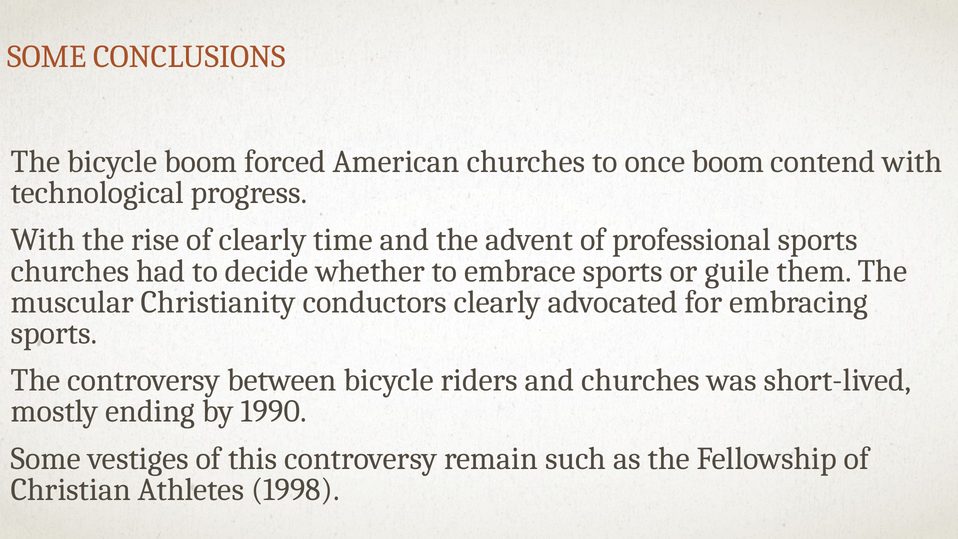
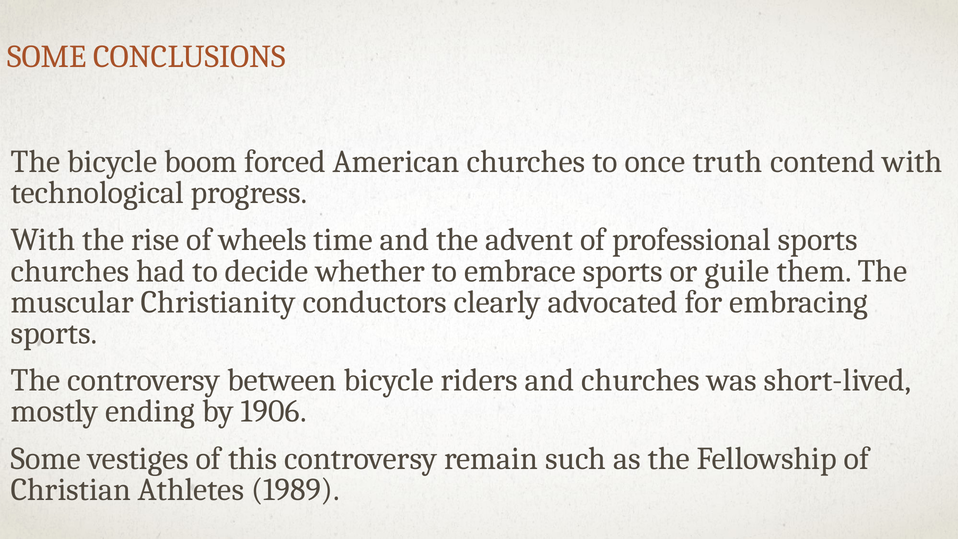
once boom: boom -> truth (728, 162)
of clearly: clearly -> wheels (263, 240)
1990: 1990 -> 1906 (274, 411)
1998: 1998 -> 1989 (295, 490)
